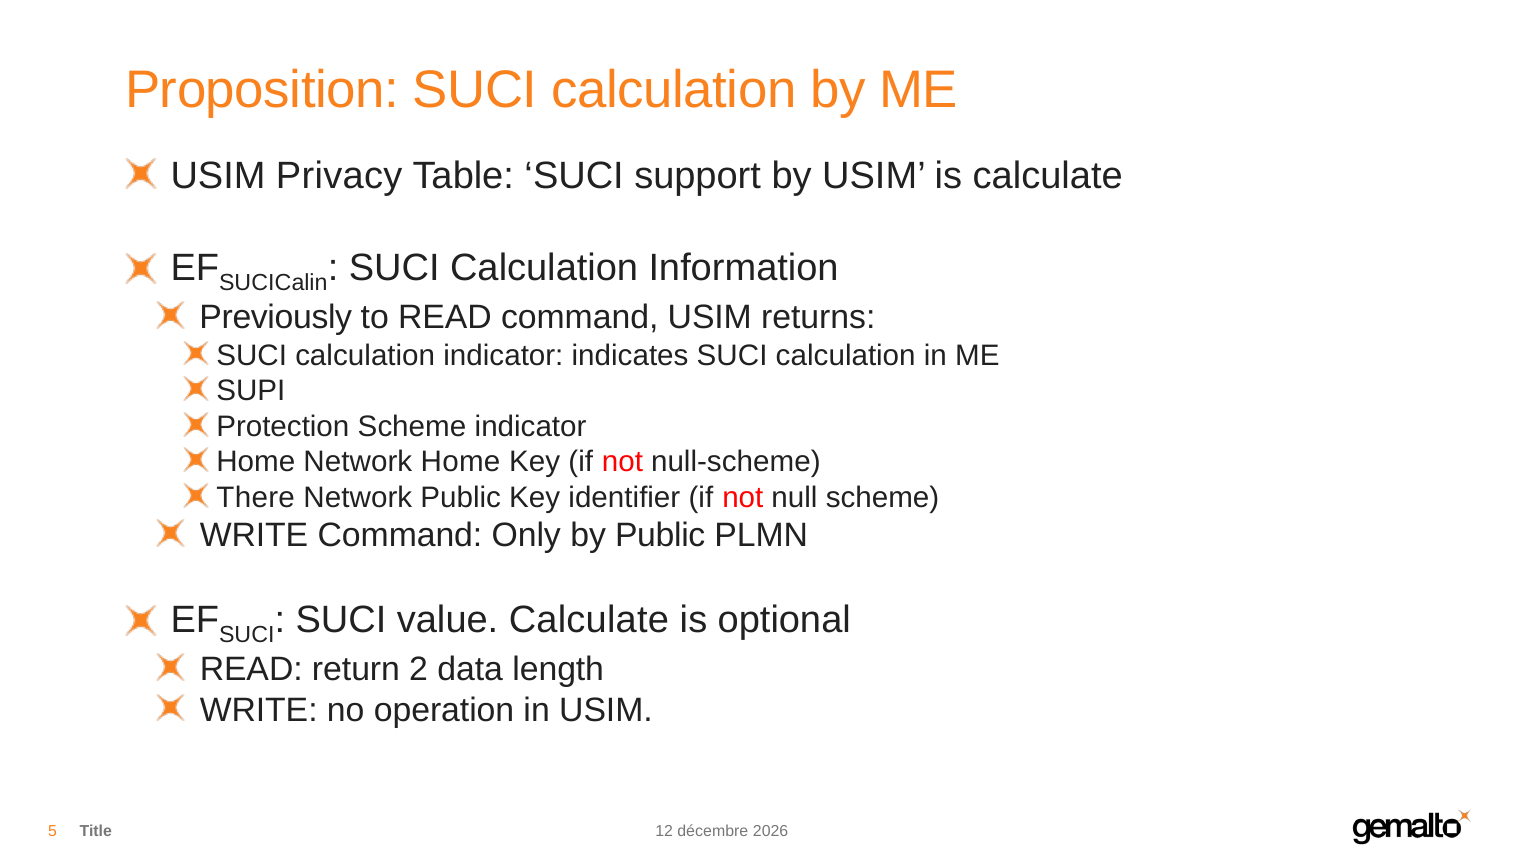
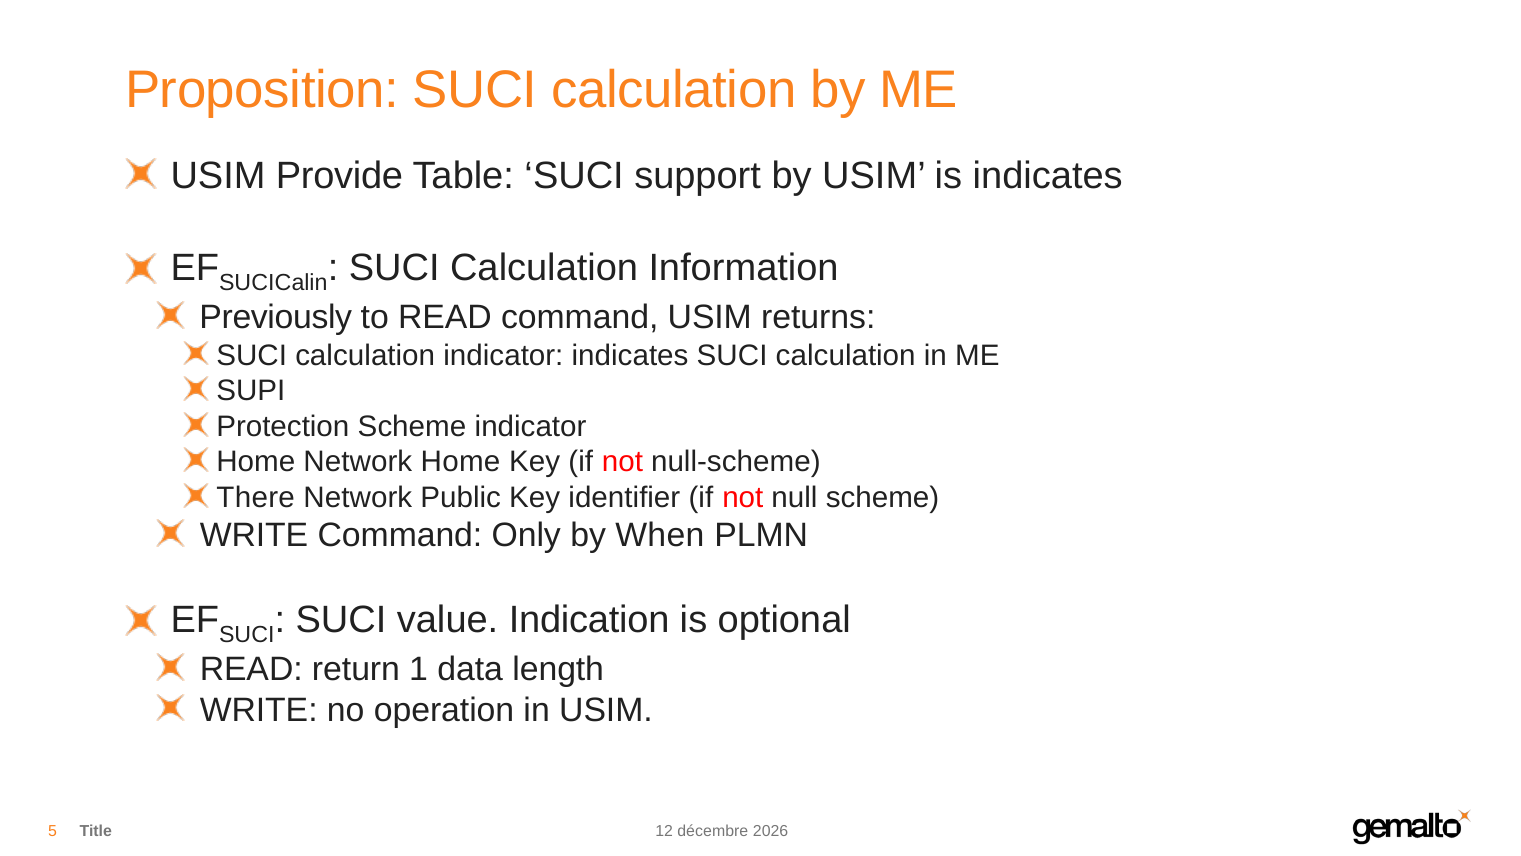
Privacy: Privacy -> Provide (339, 176)
is calculate: calculate -> indicates (1048, 176)
by Public: Public -> When (660, 535)
value Calculate: Calculate -> Indication (589, 619)
2: 2 -> 1 (419, 669)
